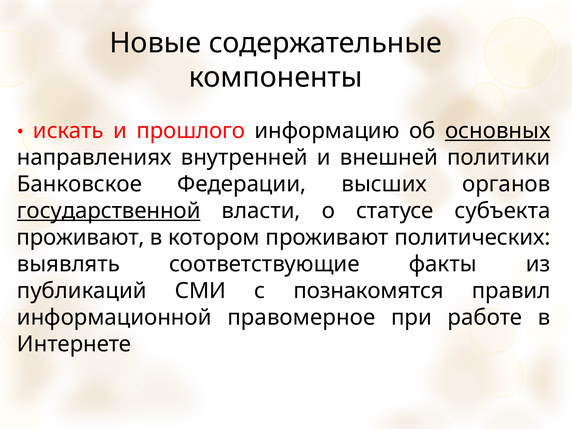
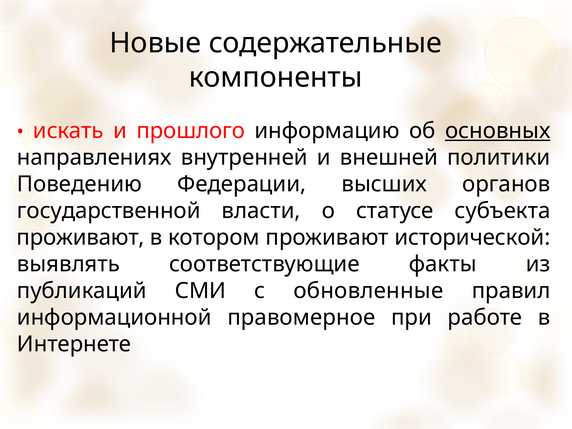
Банковское: Банковское -> Поведению (79, 184)
государственной underline: present -> none (109, 211)
политических: политических -> исторической (472, 237)
познакомятся: познакомятся -> обновленные (368, 291)
